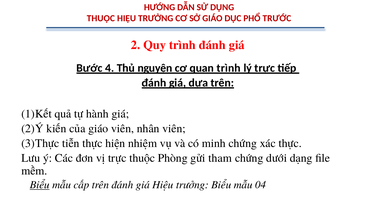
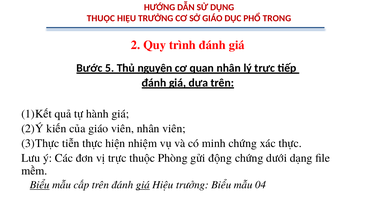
TRƯỚC: TRƯỚC -> TRONG (277, 18)
4: 4 -> 5 (110, 68)
quan trình: trình -> nhân (229, 68)
tham: tham -> động (220, 158)
giá underline: none -> present (143, 185)
